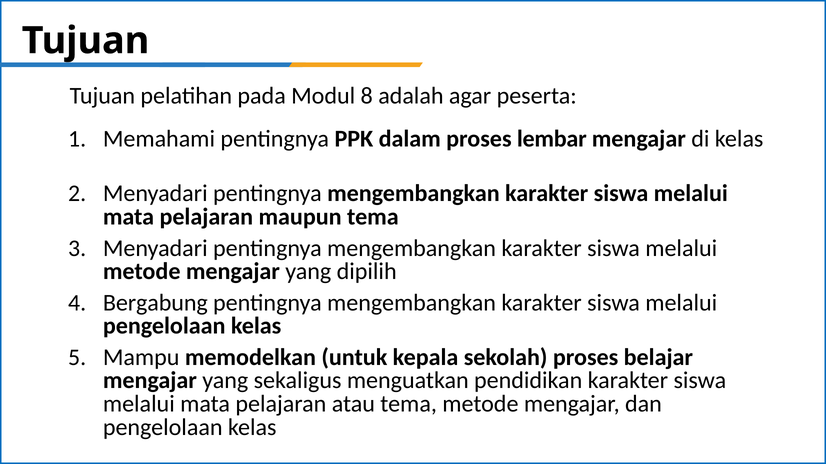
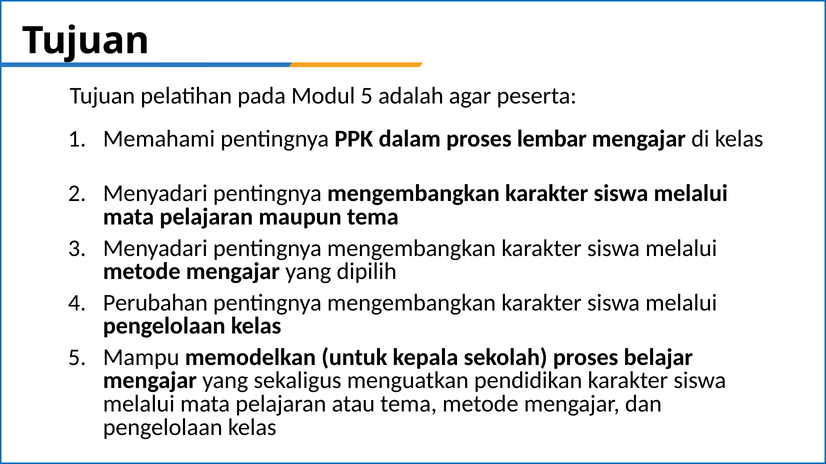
Modul 8: 8 -> 5 (367, 96)
Bergabung: Bergabung -> Perubahan (155, 303)
